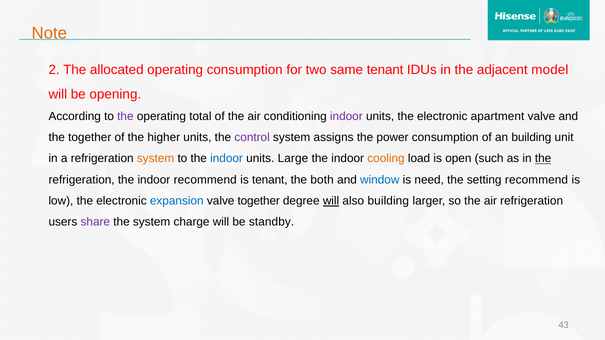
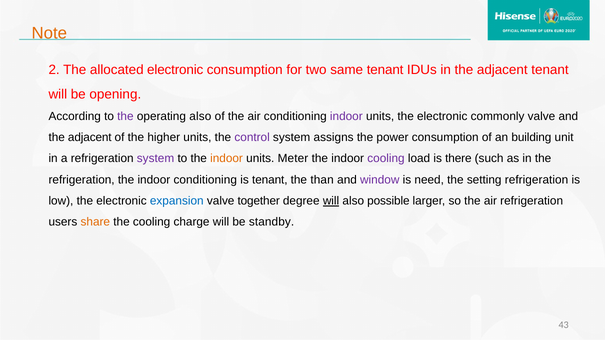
allocated operating: operating -> electronic (175, 70)
adjacent model: model -> tenant (550, 70)
operating total: total -> also (200, 116)
apartment: apartment -> commonly (498, 116)
together: together -> adjacent (90, 138)
system colour: orange -> purple (156, 159)
indoor colour: blue -> orange (227, 159)
Large: Large -> Meter (293, 159)
cooling colour: orange -> purple (386, 159)
open: open -> there (458, 159)
the underline: present -> none (543, 159)
indoor recommend: recommend -> conditioning (205, 180)
both: both -> than (322, 180)
window colour: blue -> purple (380, 180)
setting recommend: recommend -> refrigeration (537, 180)
also building: building -> possible (388, 201)
share colour: purple -> orange (95, 222)
the system: system -> cooling (152, 222)
